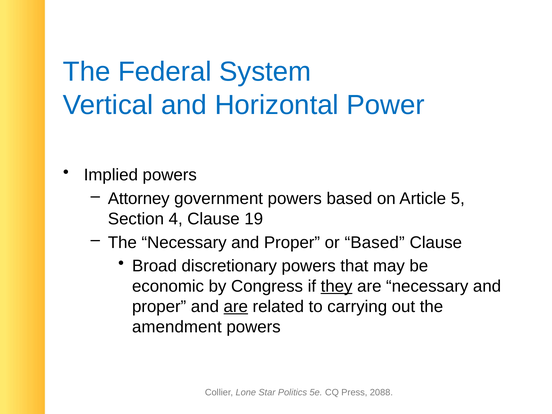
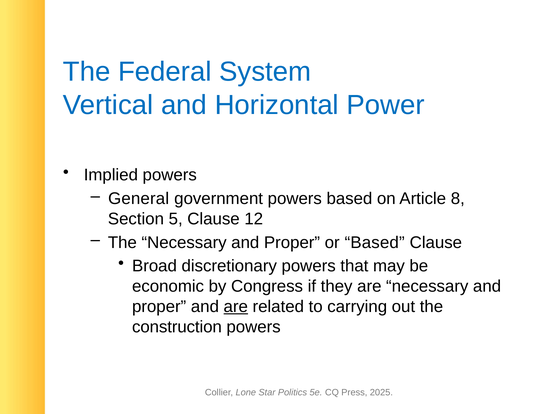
Attorney: Attorney -> General (139, 199)
5: 5 -> 8 (458, 199)
4: 4 -> 5 (176, 219)
19: 19 -> 12 (254, 219)
they underline: present -> none (337, 286)
amendment: amendment -> construction (177, 327)
2088: 2088 -> 2025 (381, 392)
